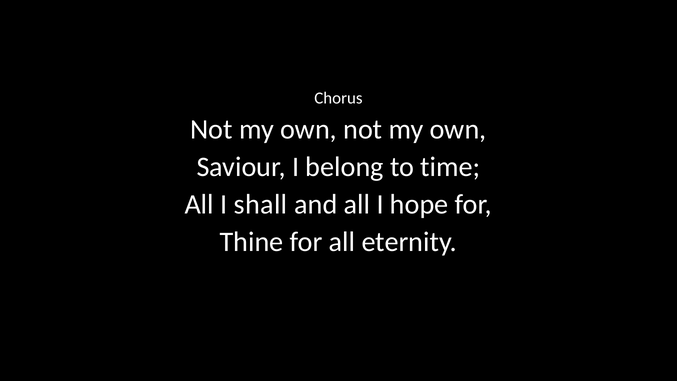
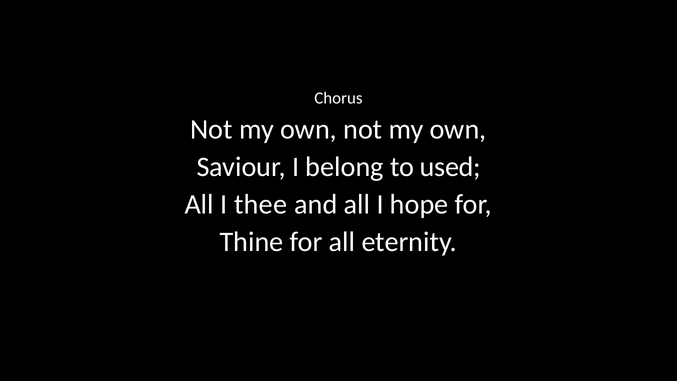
time: time -> used (450, 167)
shall: shall -> thee (261, 204)
